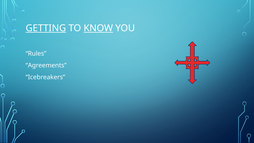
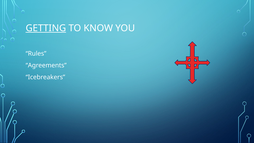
KNOW underline: present -> none (98, 28)
